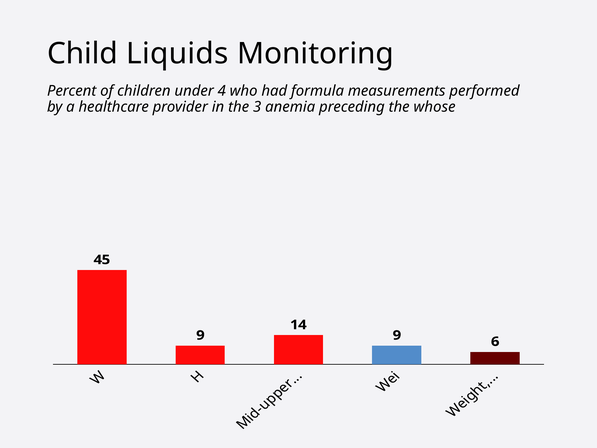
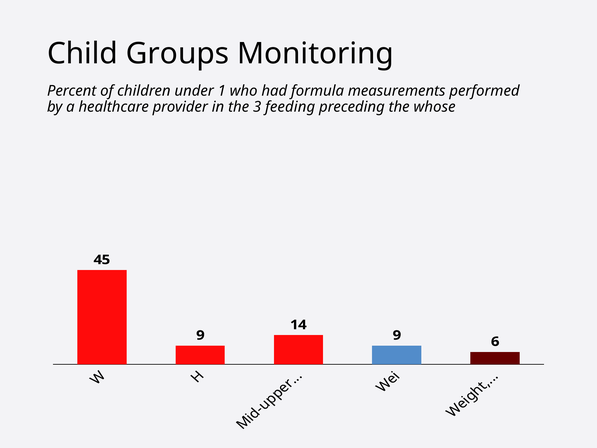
Liquids: Liquids -> Groups (178, 54)
4: 4 -> 1 (222, 91)
anemia: anemia -> feeding (290, 107)
